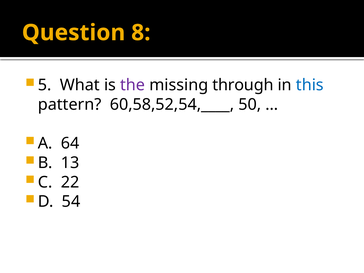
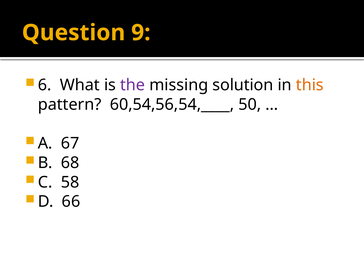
8: 8 -> 9 (141, 33)
5: 5 -> 6 (45, 85)
through: through -> solution (243, 85)
this colour: blue -> orange (310, 85)
60,58,52,54,____: 60,58,52,54,____ -> 60,54,56,54,____ (172, 105)
64: 64 -> 67 (70, 143)
13: 13 -> 68 (70, 163)
22: 22 -> 58 (70, 182)
54: 54 -> 66 (71, 202)
